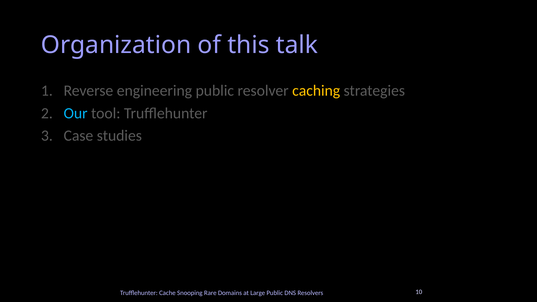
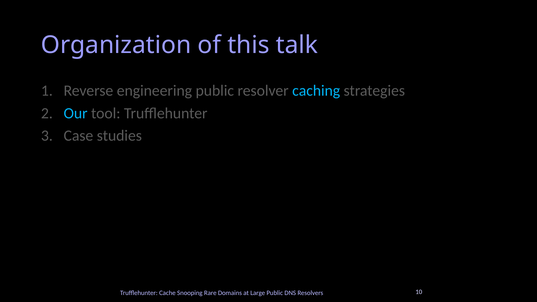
caching colour: yellow -> light blue (316, 91)
